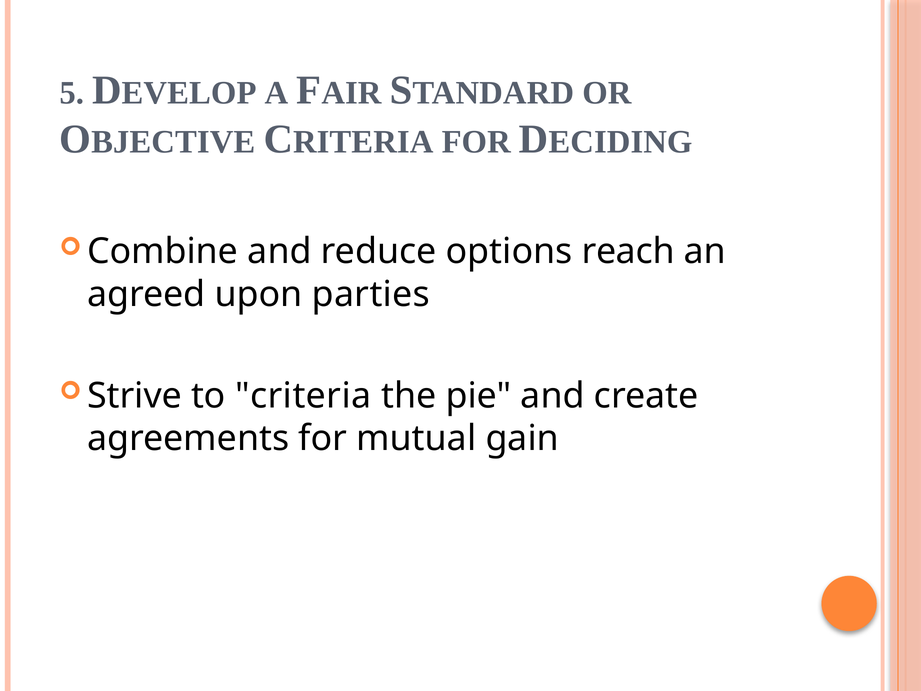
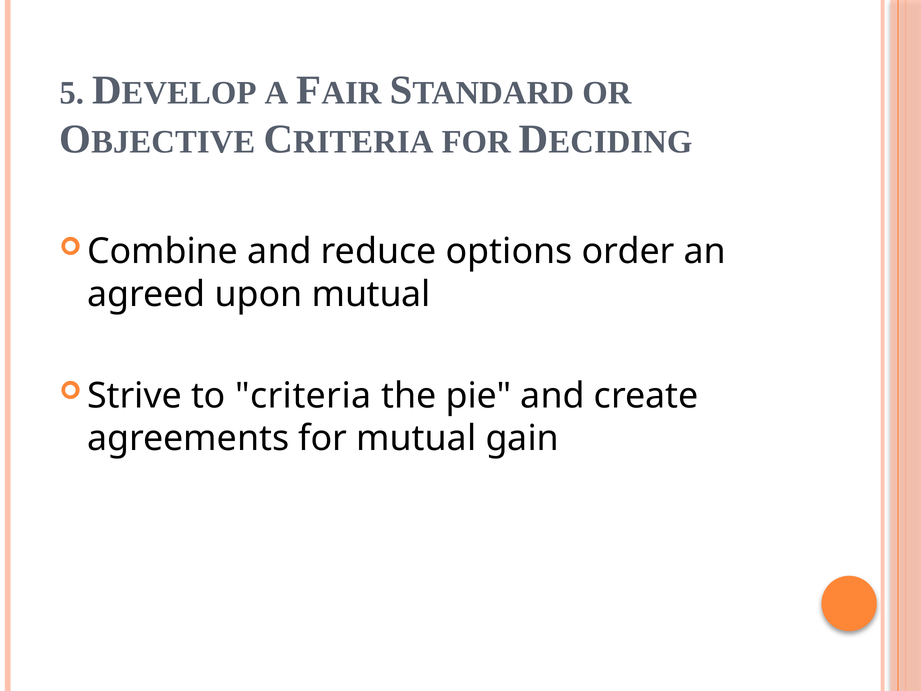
reach: reach -> order (628, 252)
upon parties: parties -> mutual (371, 294)
